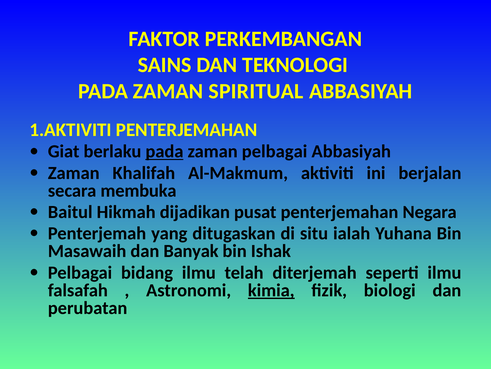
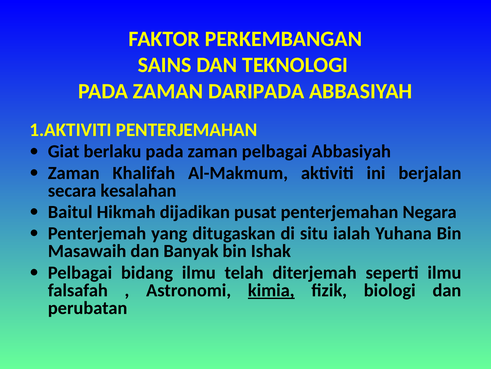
SPIRITUAL: SPIRITUAL -> DARIPADA (256, 91)
pada underline: present -> none (164, 151)
membuka: membuka -> kesalahan (138, 190)
